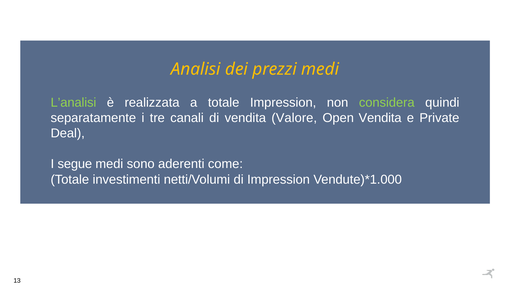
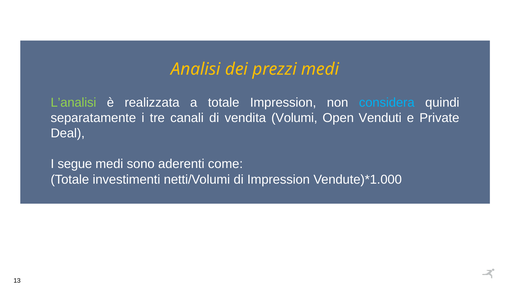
considera colour: light green -> light blue (387, 102)
Valore: Valore -> Volumi (294, 118)
Open Vendita: Vendita -> Venduti (380, 118)
